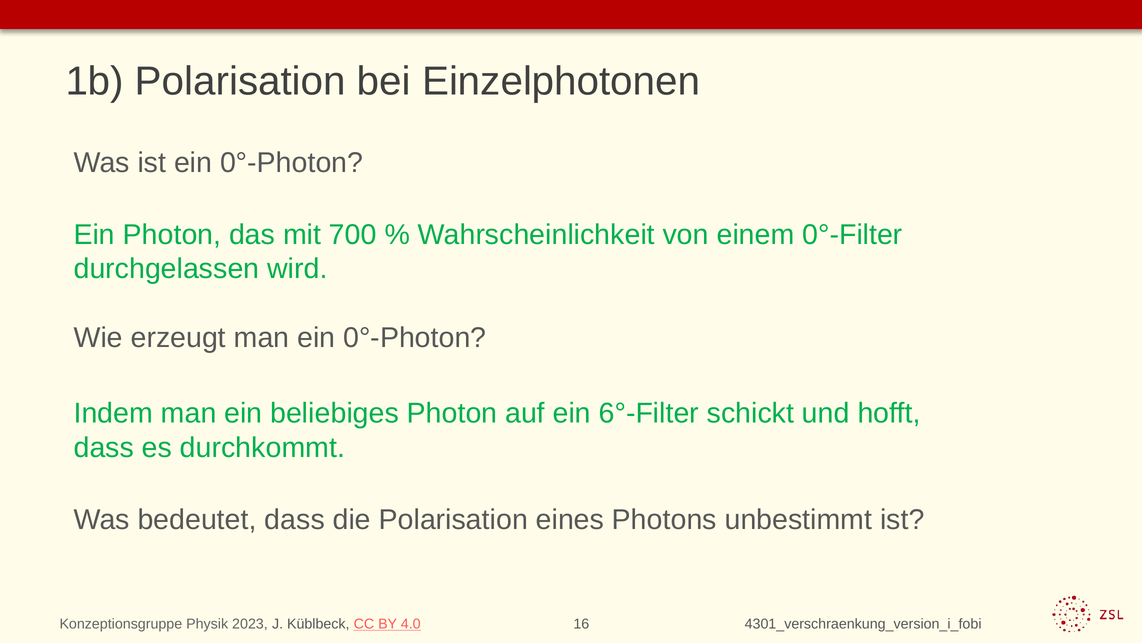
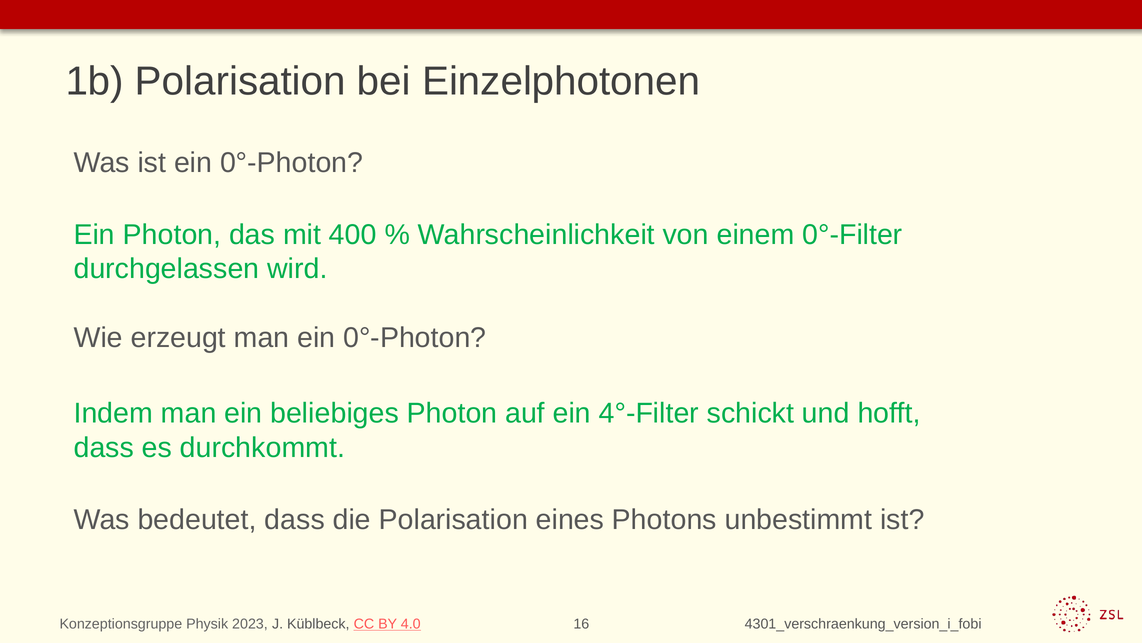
700: 700 -> 400 (353, 235)
6°-Filter: 6°-Filter -> 4°-Filter (649, 413)
